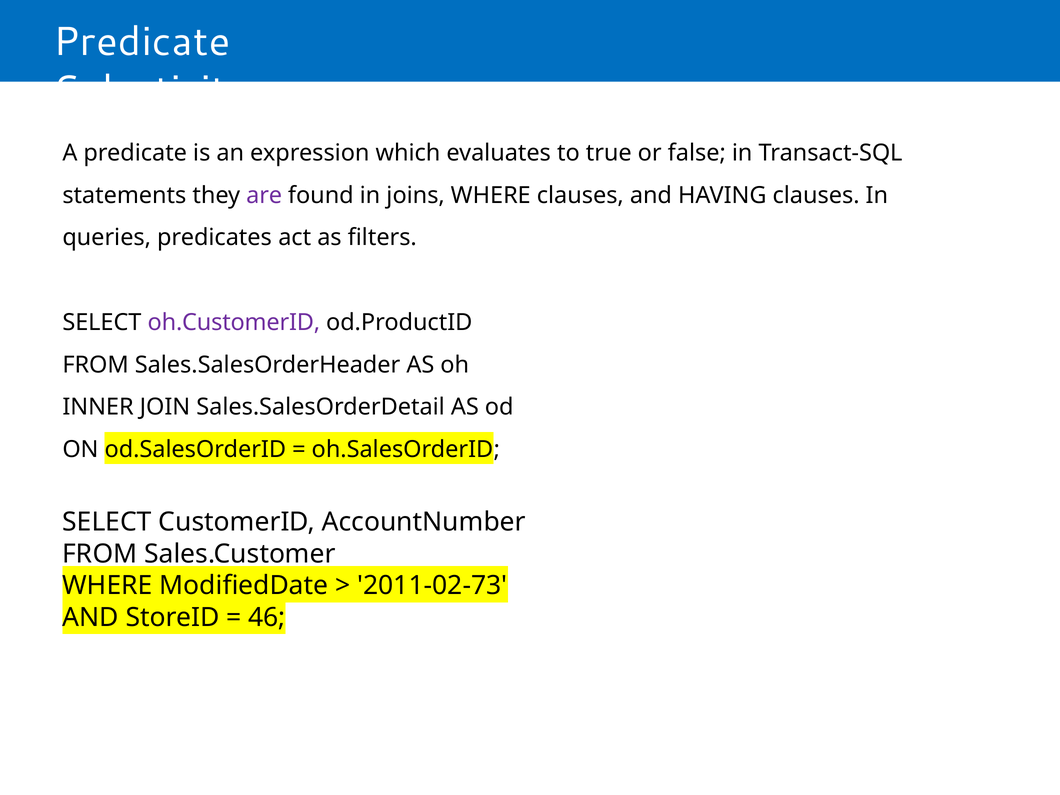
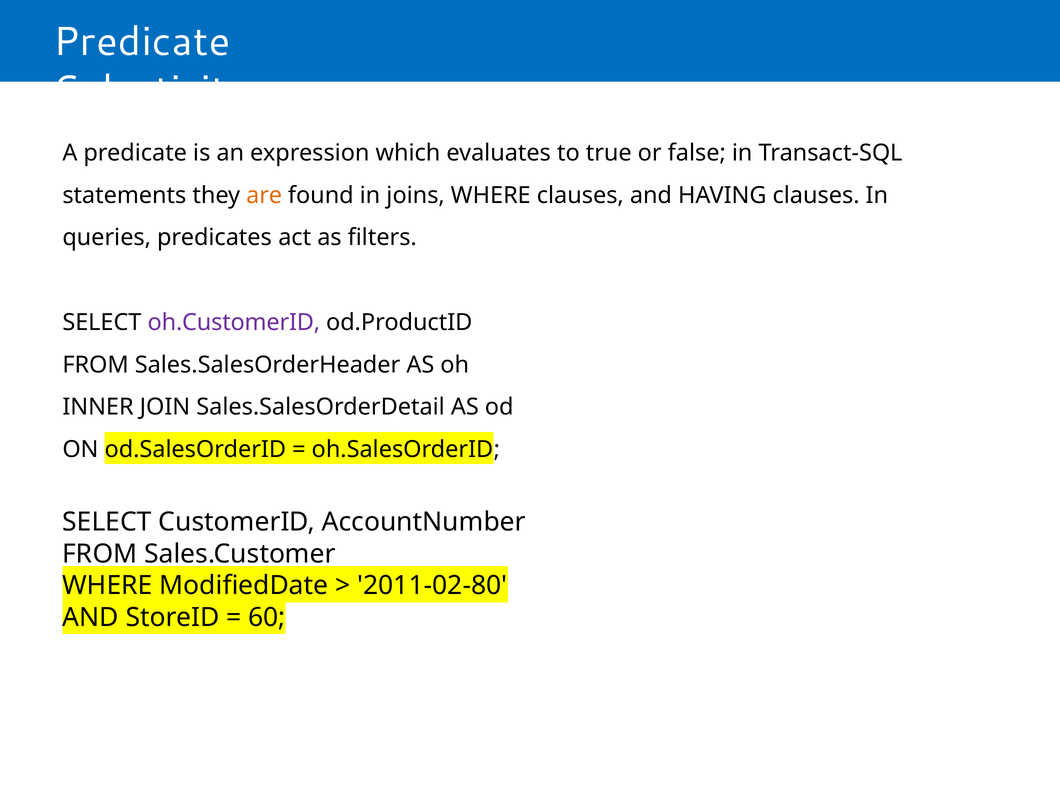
are colour: purple -> orange (264, 195)
2011-02-73: 2011-02-73 -> 2011-02-80 (432, 586)
46: 46 -> 60 (267, 617)
